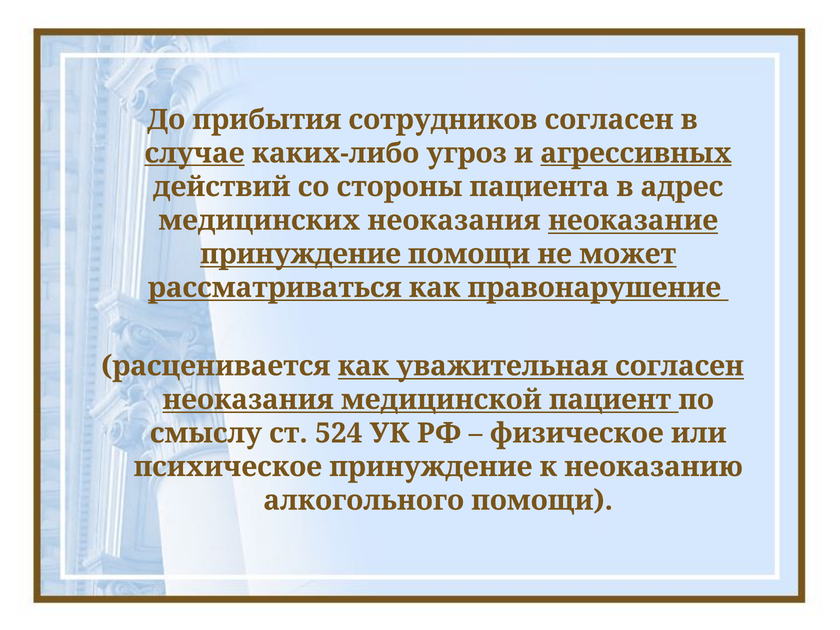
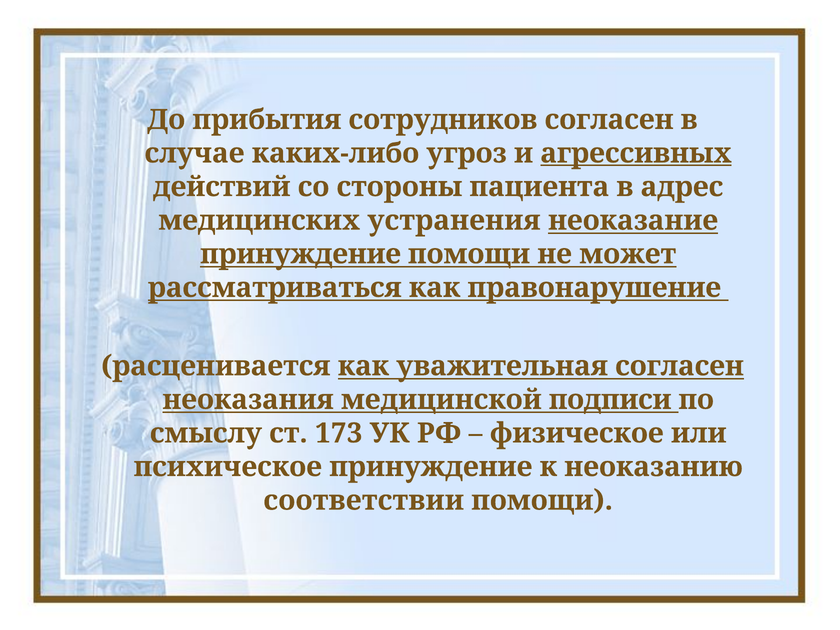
случае underline: present -> none (195, 153)
медицинских неоказания: неоказания -> устранения (454, 220)
пациент: пациент -> подписи (610, 400)
524: 524 -> 173 (339, 433)
алкогольного: алкогольного -> соответствии (364, 500)
